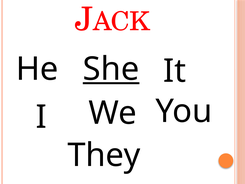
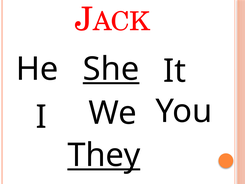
They underline: none -> present (104, 155)
